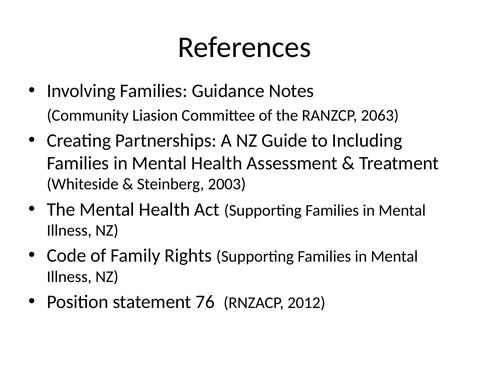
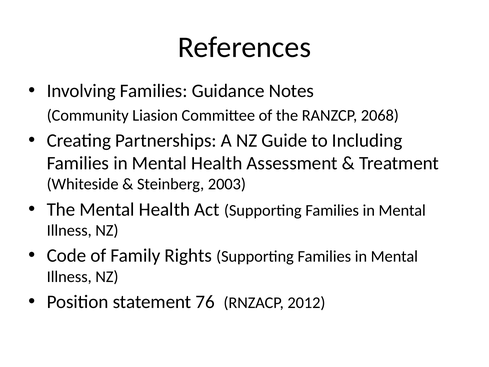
2063: 2063 -> 2068 (380, 115)
